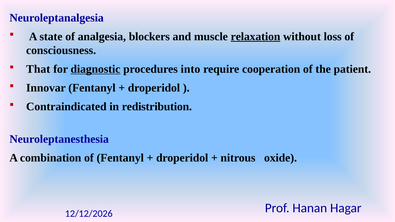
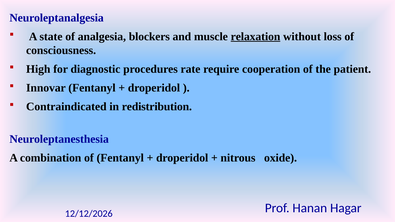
That: That -> High (38, 69)
diagnostic underline: present -> none (95, 69)
into: into -> rate (191, 69)
